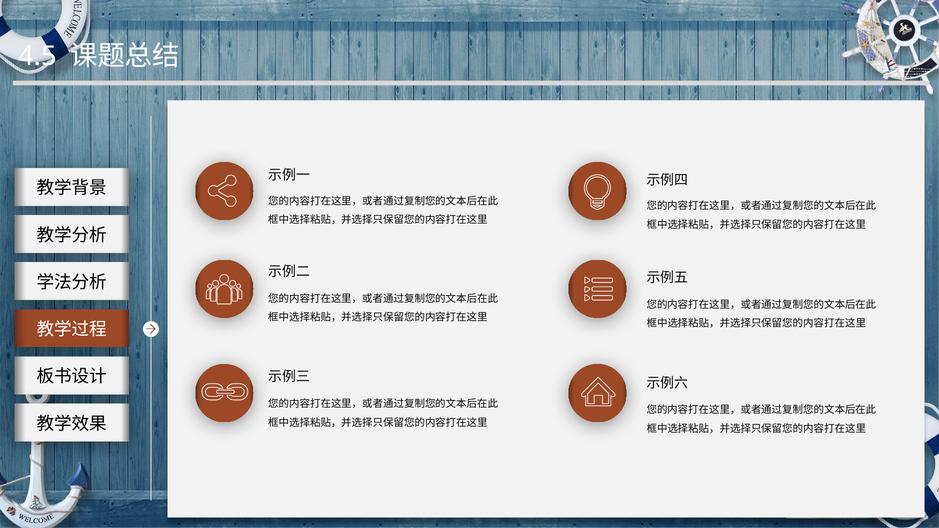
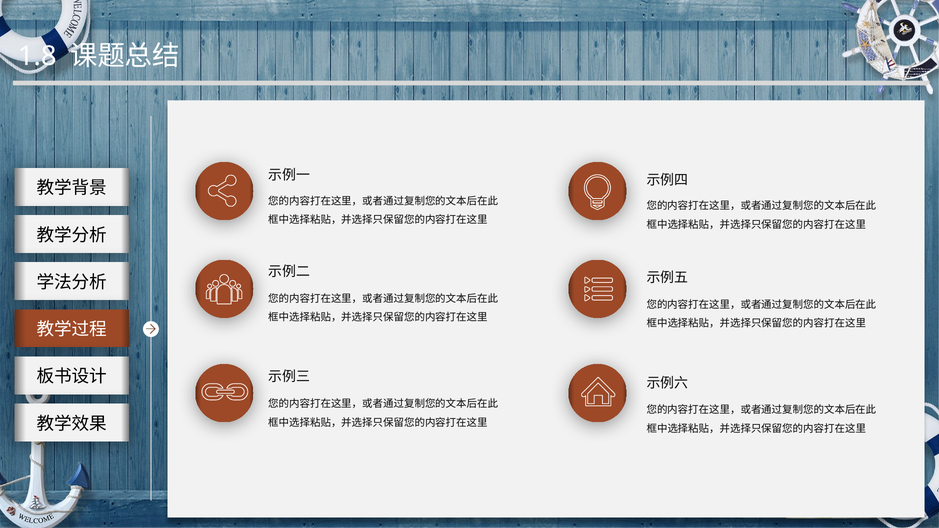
4.5: 4.5 -> 1.8 (37, 56)
